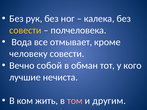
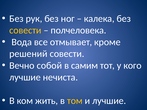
человеку: человеку -> решений (28, 54)
обман: обман -> самим (85, 66)
том colour: pink -> yellow (75, 101)
и другим: другим -> лучшие (109, 101)
